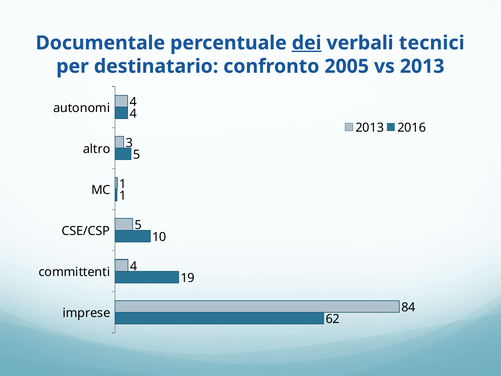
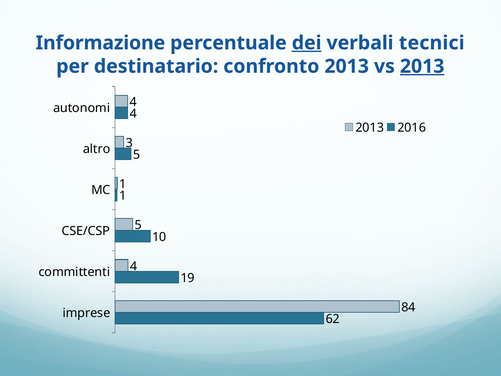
Documentale: Documentale -> Informazione (100, 43)
confronto 2005: 2005 -> 2013 (347, 66)
2013 underline: none -> present (422, 66)
